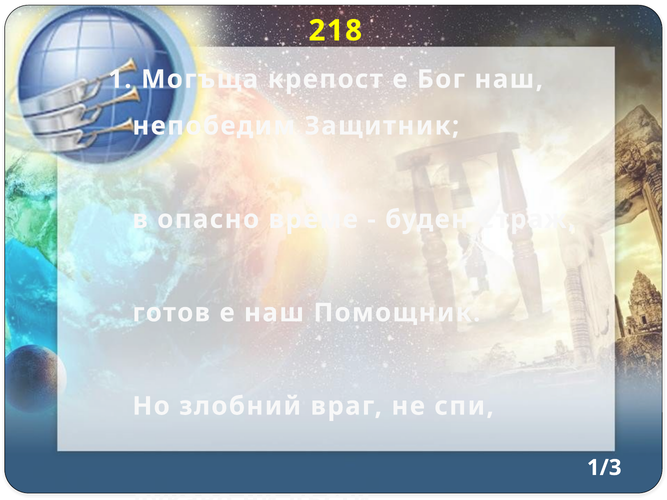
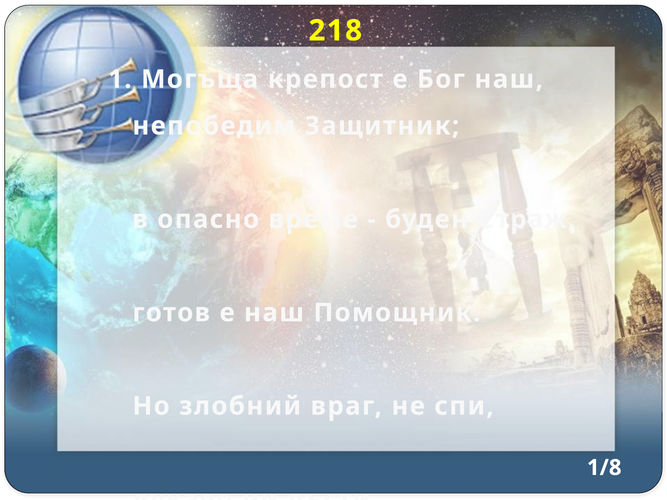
1/3: 1/3 -> 1/8 (604, 468)
